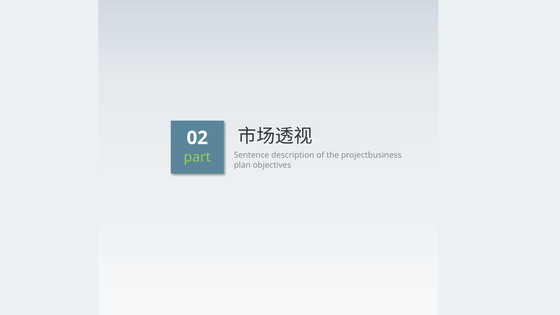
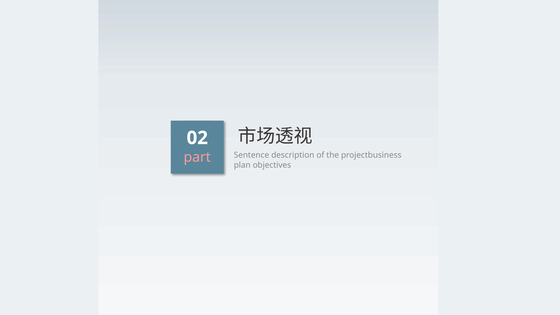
part colour: light green -> pink (197, 157)
